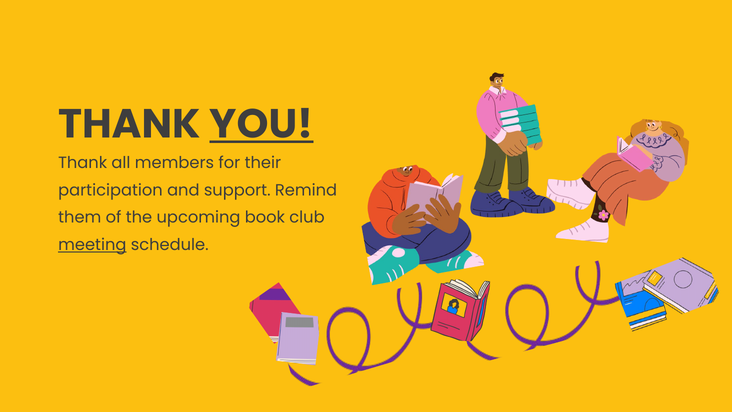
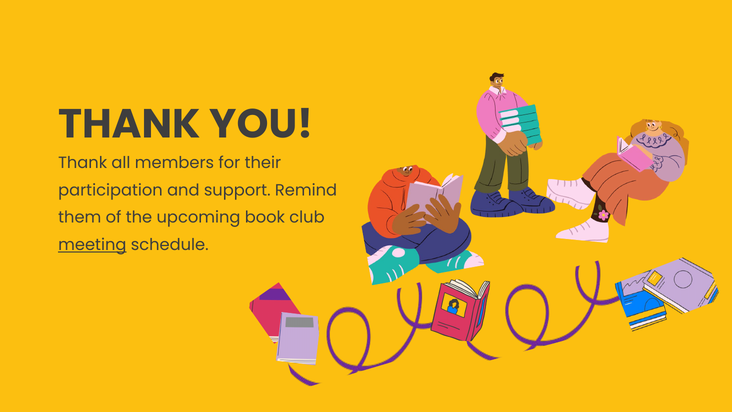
YOU underline: present -> none (261, 124)
